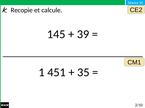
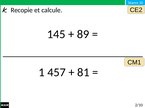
39: 39 -> 89 (83, 34)
451: 451 -> 457 (57, 73)
35: 35 -> 81 (83, 73)
